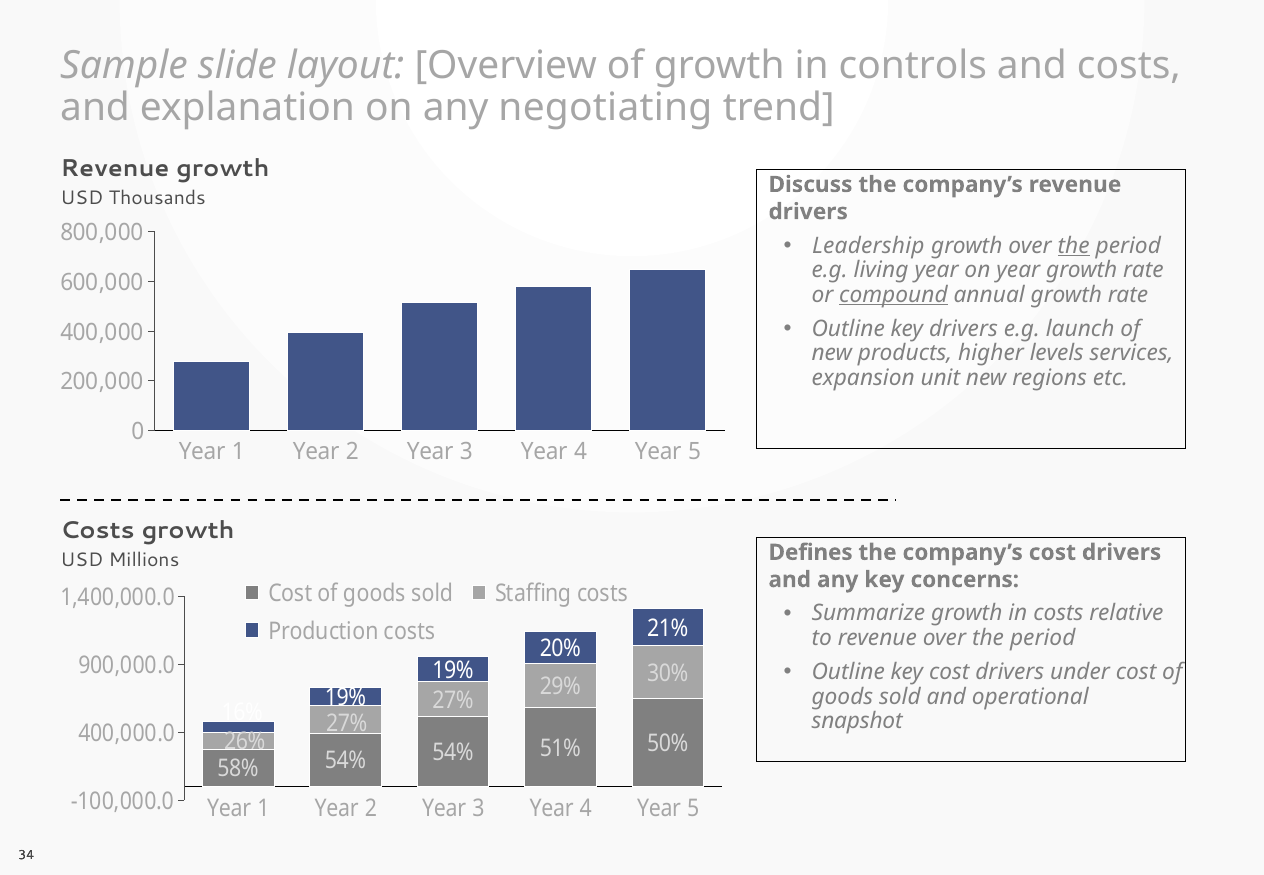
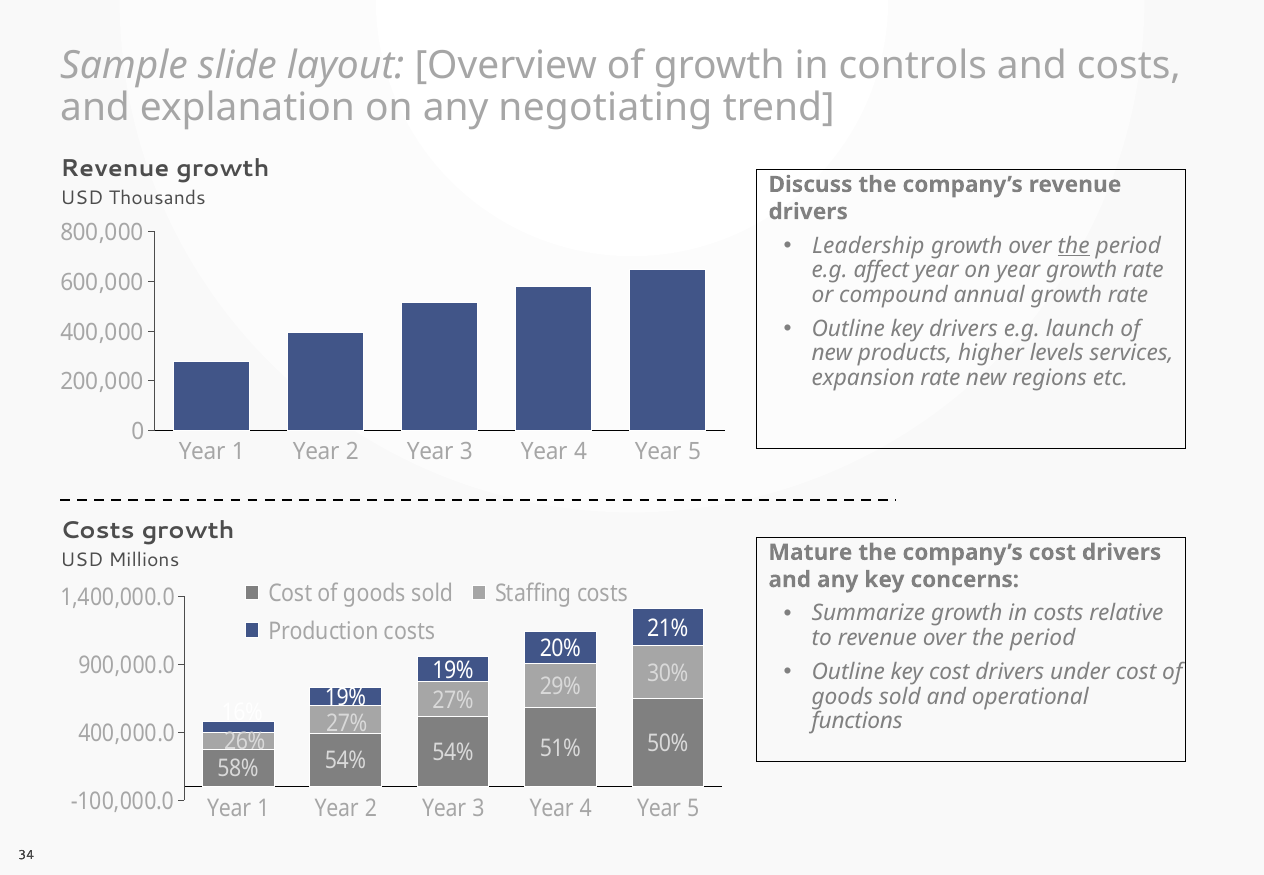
living: living -> affect (881, 270)
compound underline: present -> none (893, 295)
expansion unit: unit -> rate (940, 378)
Defines: Defines -> Mature (810, 552)
snapshot: snapshot -> functions (857, 721)
